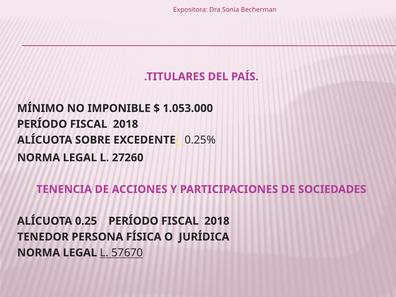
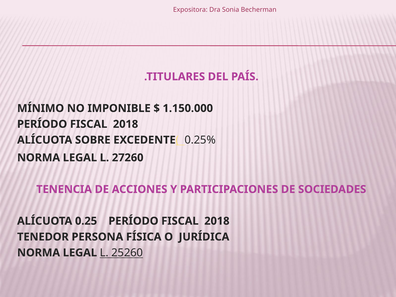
1.053.000: 1.053.000 -> 1.150.000 (188, 108)
57670: 57670 -> 25260 (127, 253)
